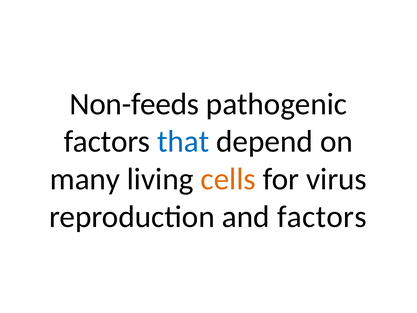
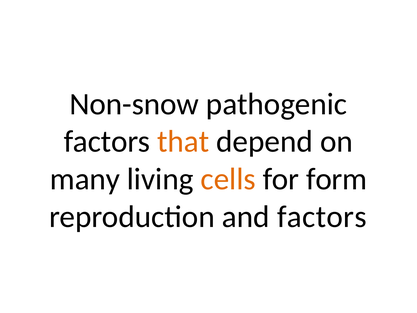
Non-feeds: Non-feeds -> Non-snow (134, 104)
that colour: blue -> orange (183, 142)
virus: virus -> form (337, 179)
